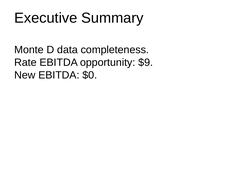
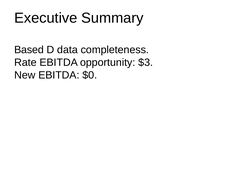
Monte: Monte -> Based (29, 50)
$9: $9 -> $3 (146, 63)
